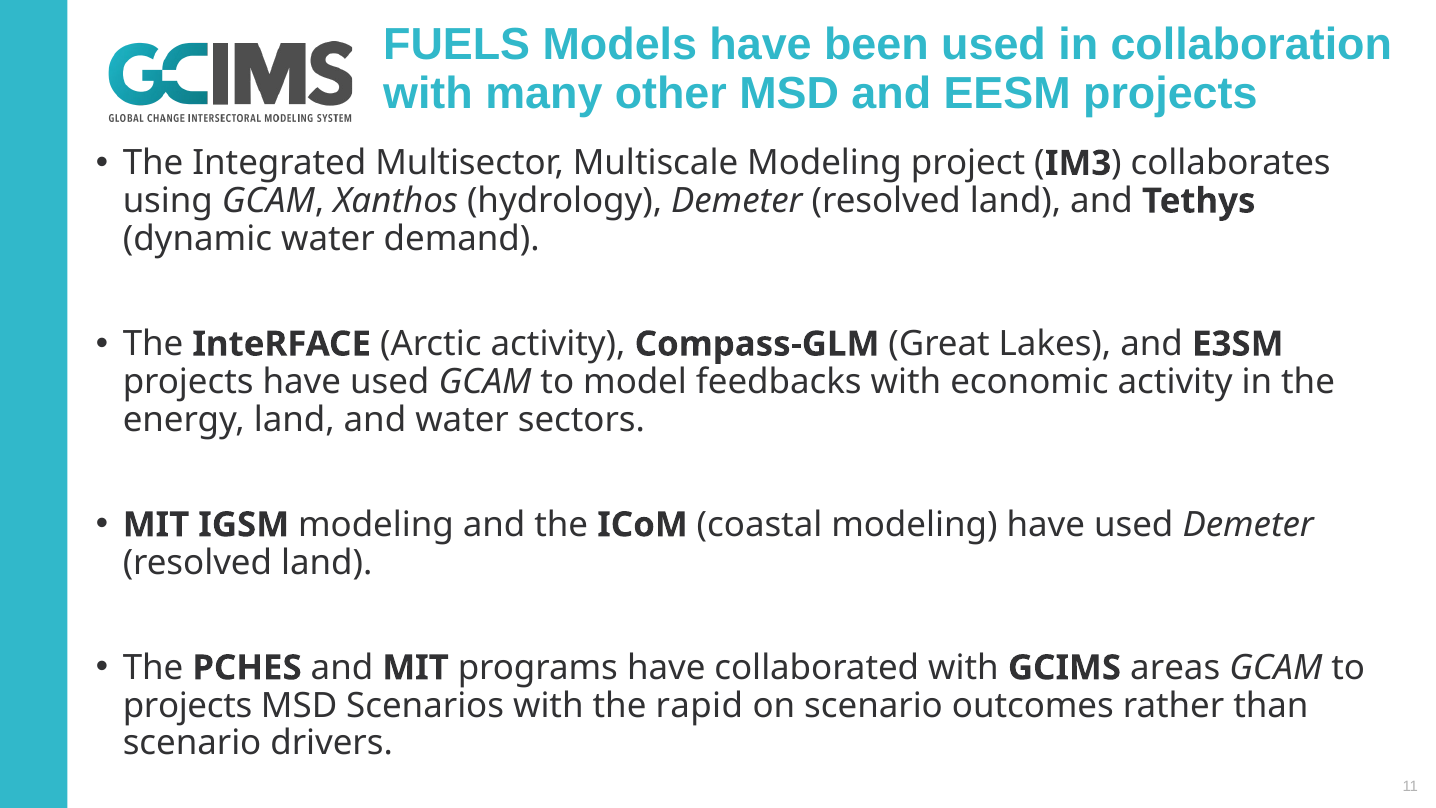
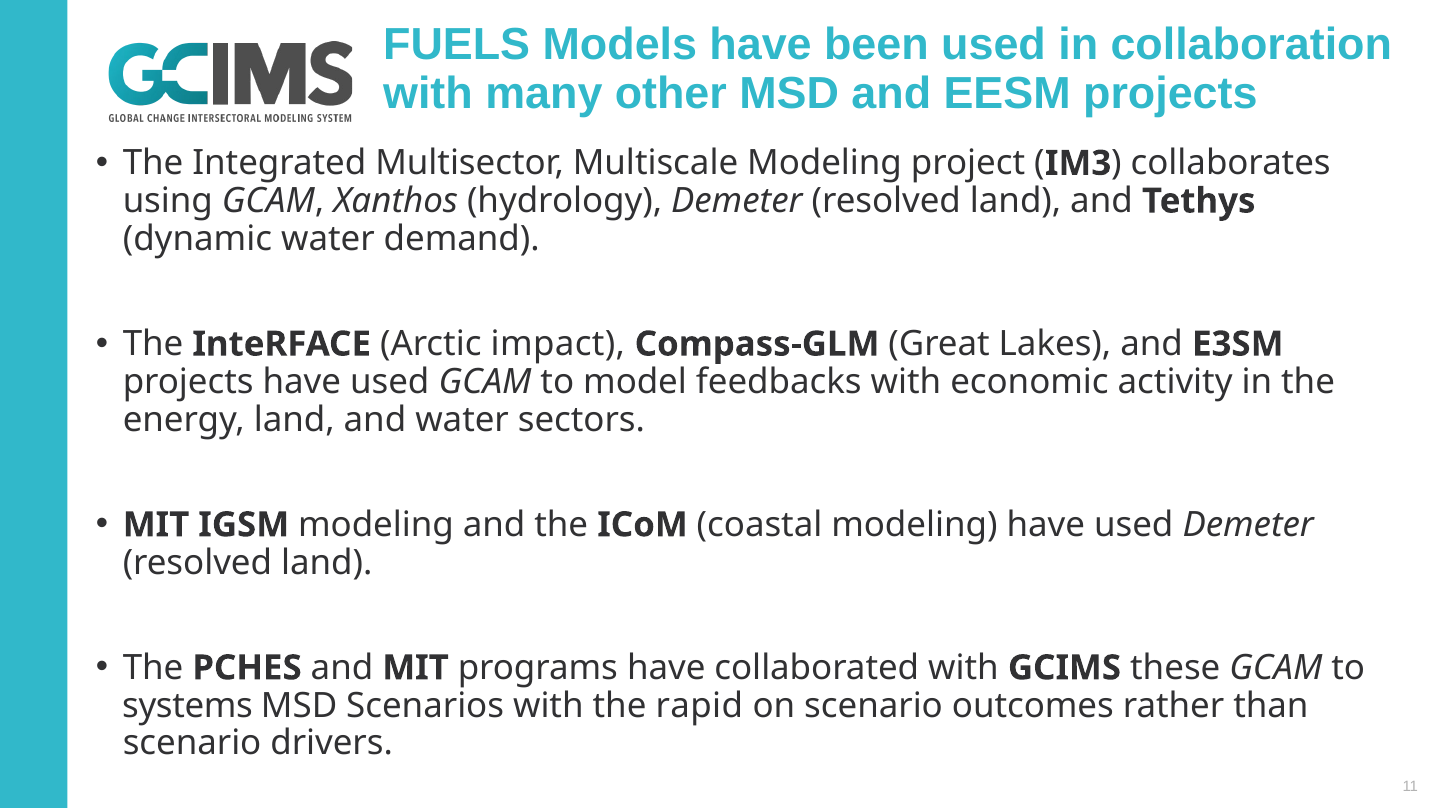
Arctic activity: activity -> impact (558, 344)
areas: areas -> these (1175, 668)
projects: projects -> systems (188, 705)
